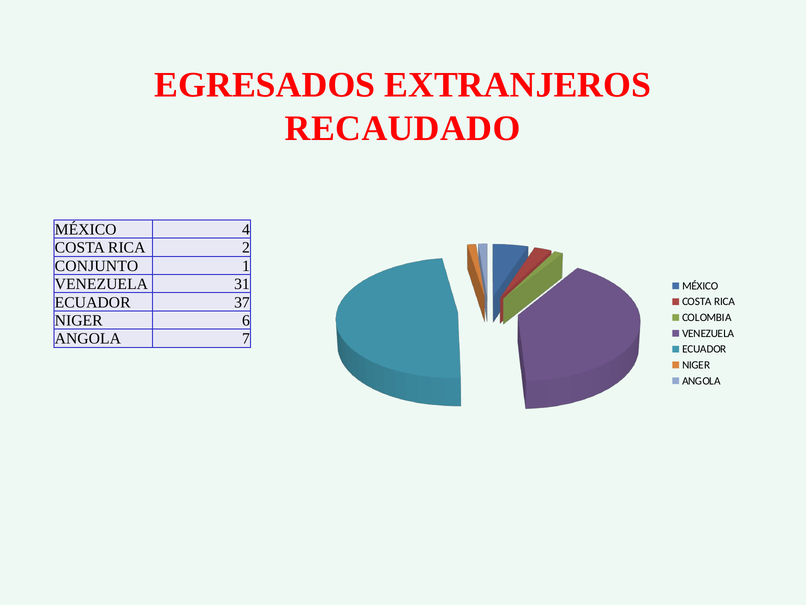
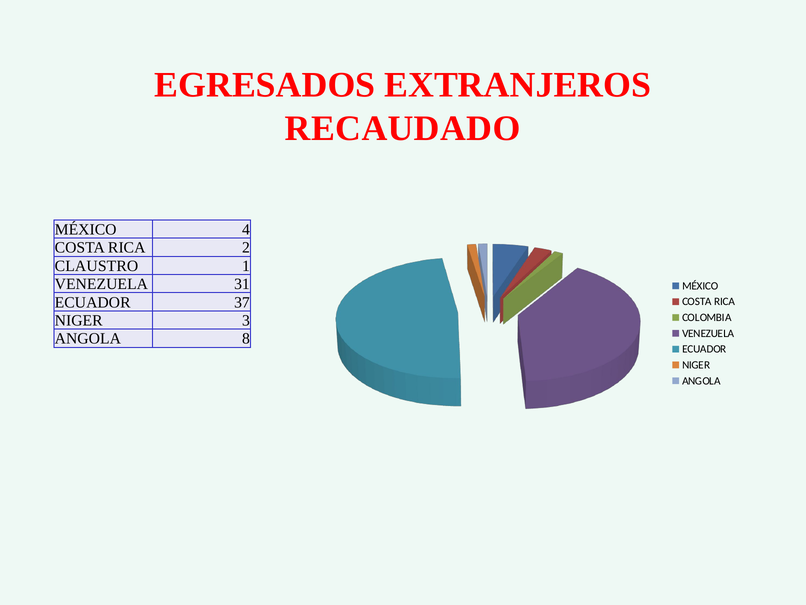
CONJUNTO: CONJUNTO -> CLAUSTRO (97, 266)
6: 6 -> 3 (246, 320)
7: 7 -> 8 (246, 338)
